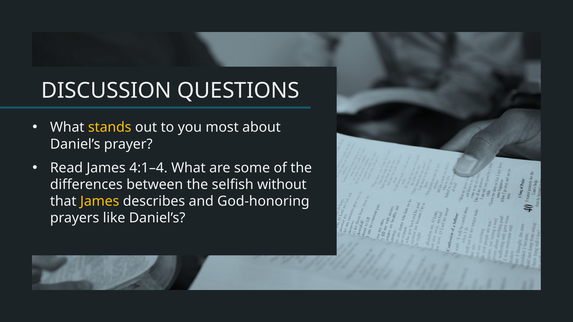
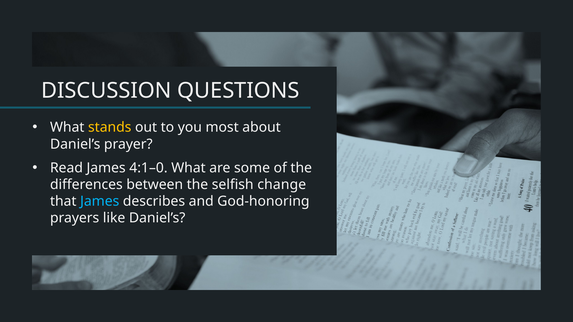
4:1–4: 4:1–4 -> 4:1–0 (148, 168)
without: without -> change (282, 185)
James colour: yellow -> light blue (100, 202)
